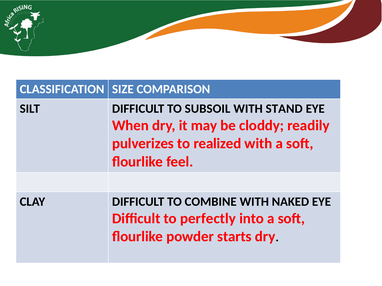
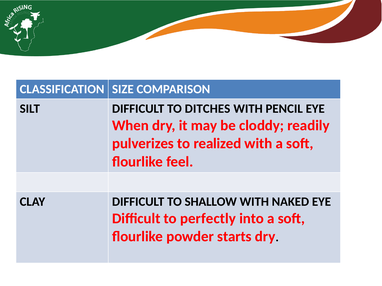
SUBSOIL: SUBSOIL -> DITCHES (208, 109)
STAND: STAND -> PENCIL (284, 109)
COMBINE: COMBINE -> SHALLOW (211, 202)
